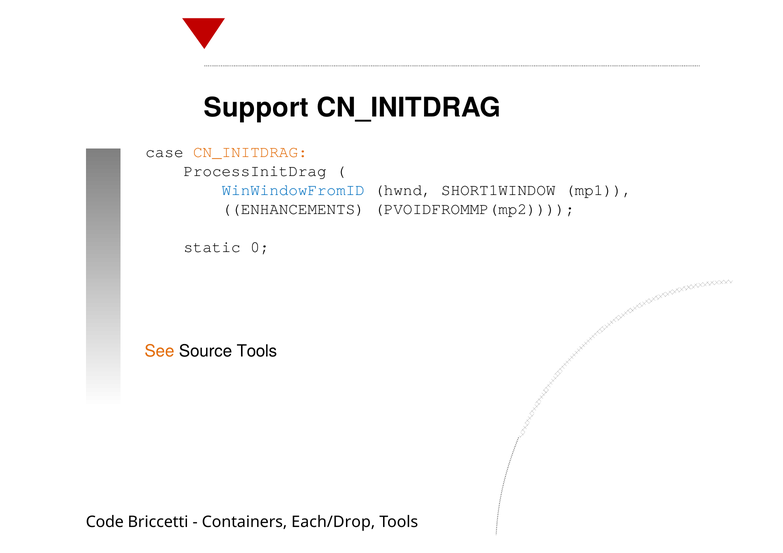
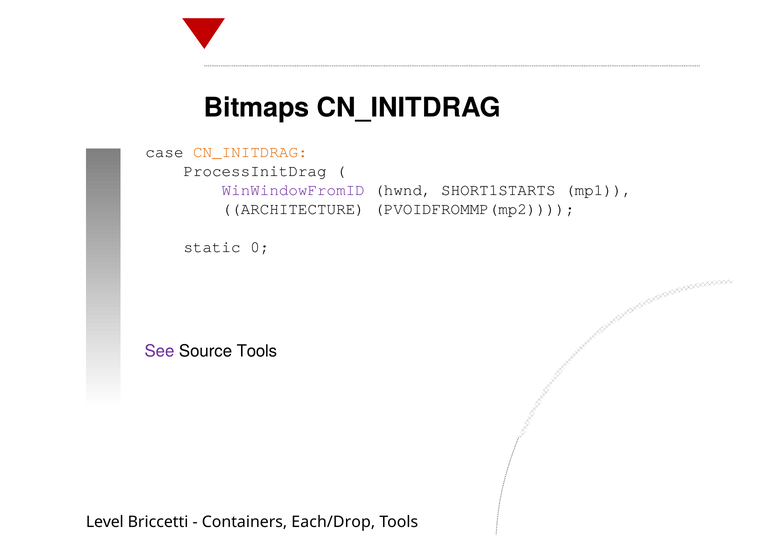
Support: Support -> Bitmaps (257, 108)
WinWindowFromID colour: blue -> purple (293, 190)
SHORT1WINDOW: SHORT1WINDOW -> SHORT1STARTS (498, 190)
ENHANCEMENTS: ENHANCEMENTS -> ARCHITECTURE (293, 209)
See colour: orange -> purple (159, 351)
Code: Code -> Level (105, 522)
